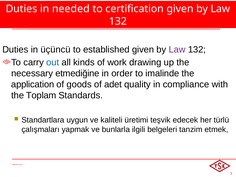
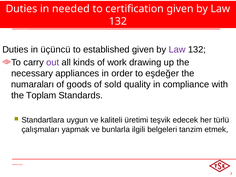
out colour: blue -> purple (53, 62)
etmediğine: etmediğine -> appliances (77, 73)
imalinde: imalinde -> eşdeğer (162, 73)
application: application -> numaraları (33, 84)
adet: adet -> sold (113, 84)
